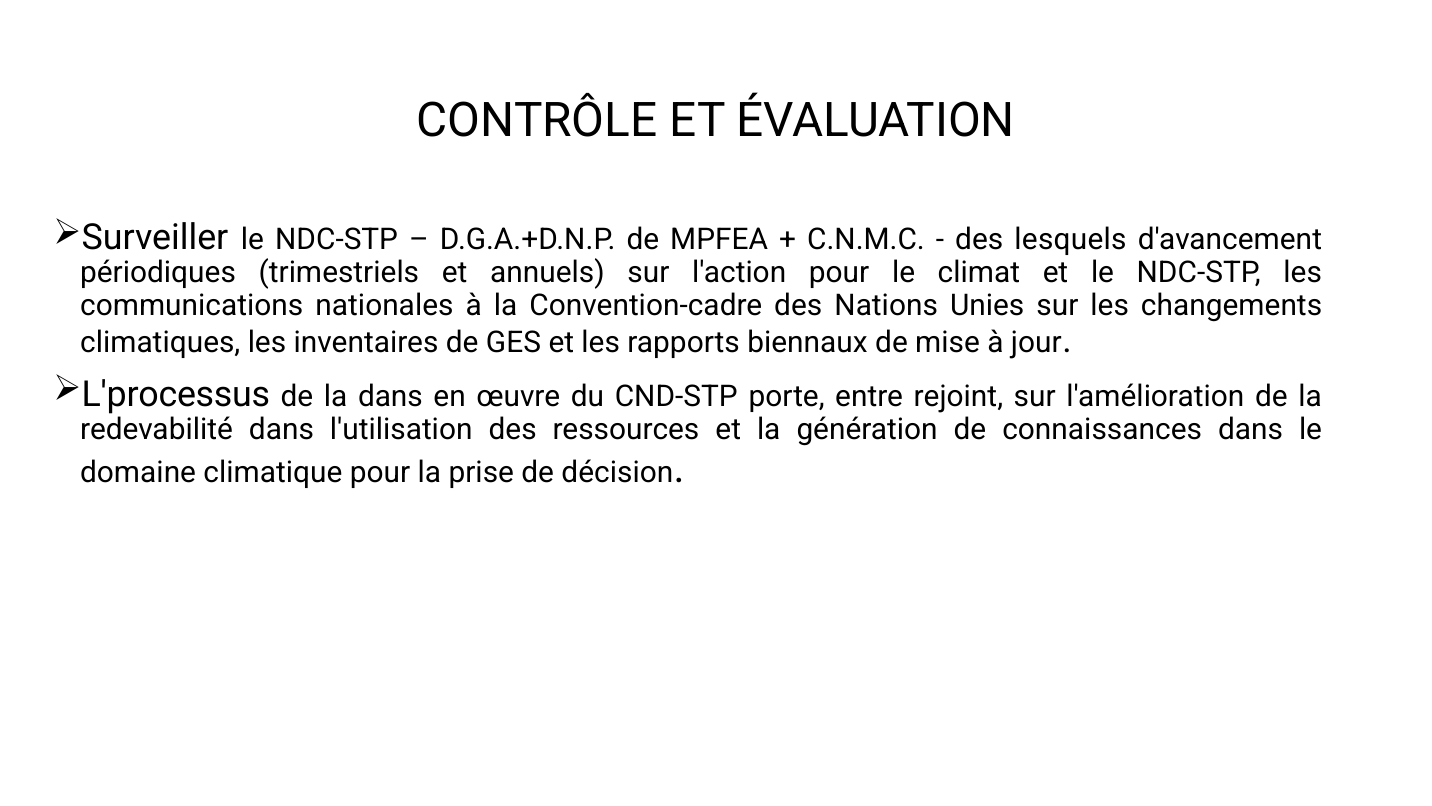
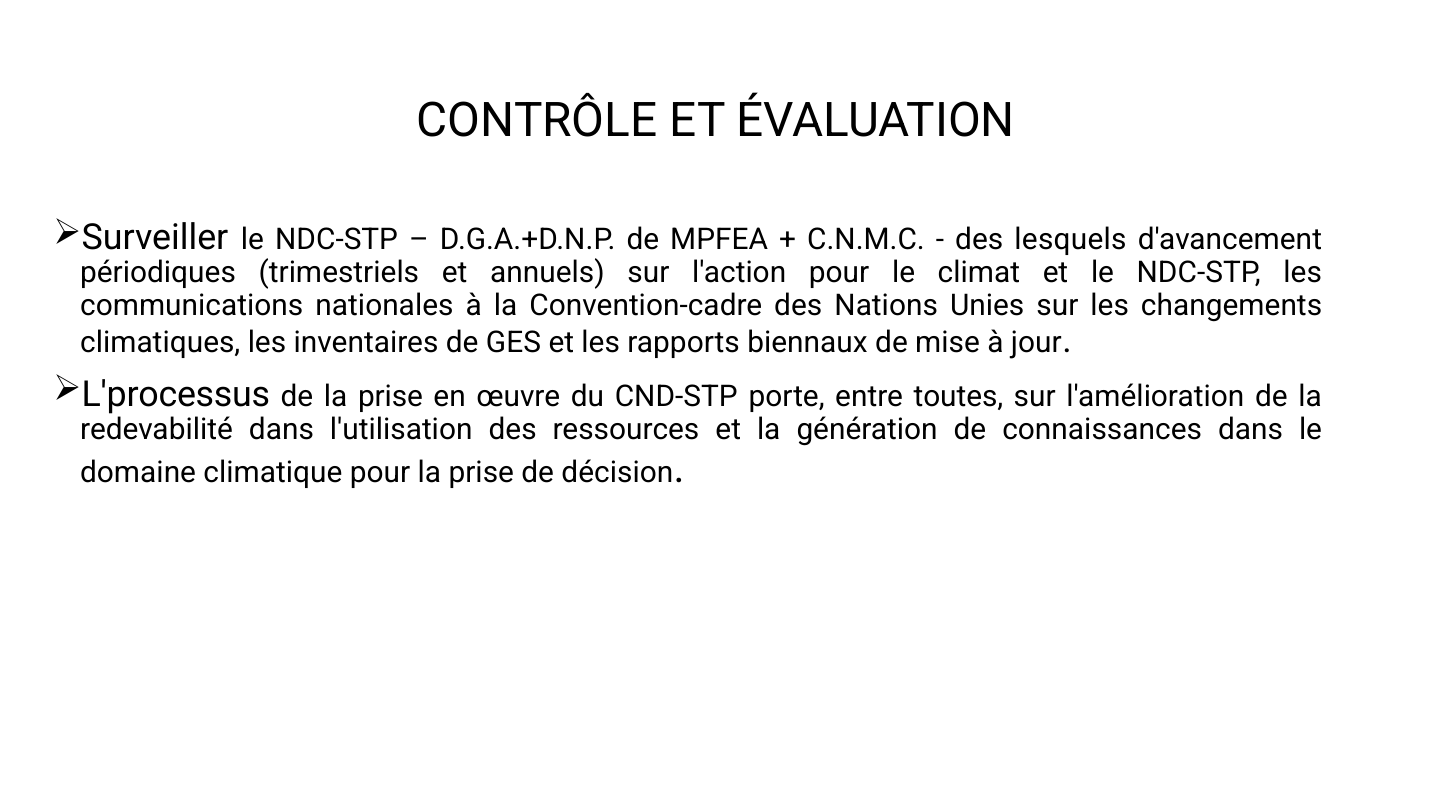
de la dans: dans -> prise (390, 396)
rejoint: rejoint -> toutes (958, 396)
